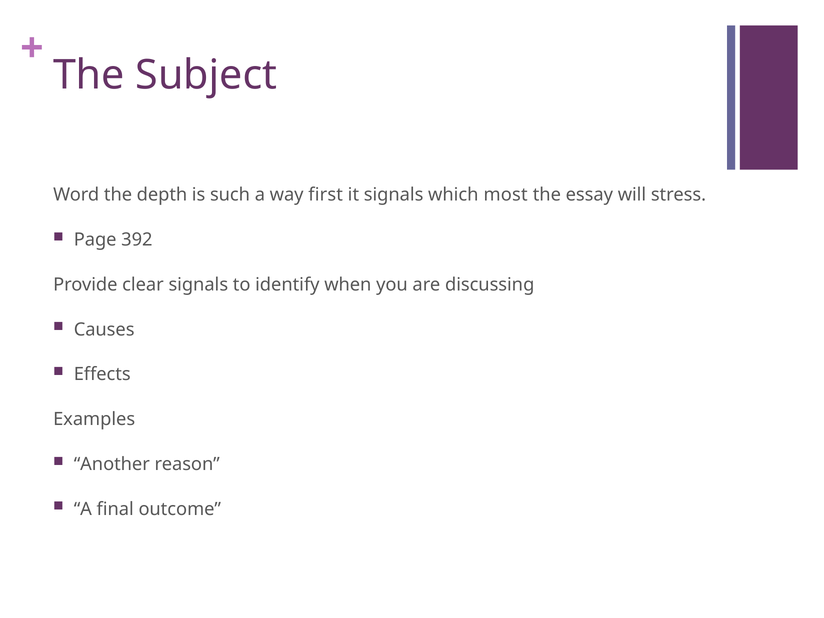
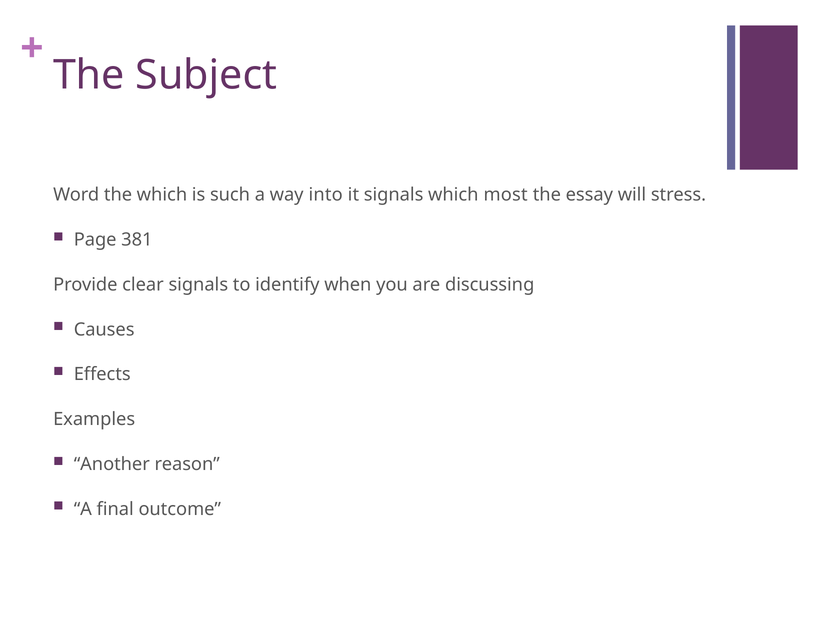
the depth: depth -> which (162, 195)
first: first -> into (326, 195)
392: 392 -> 381 (137, 240)
